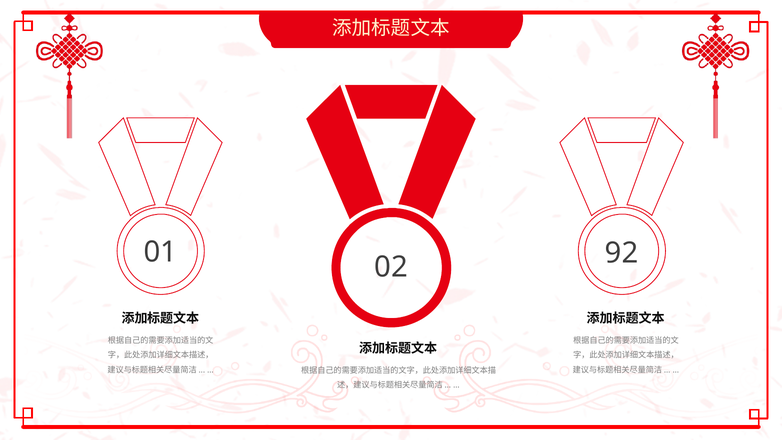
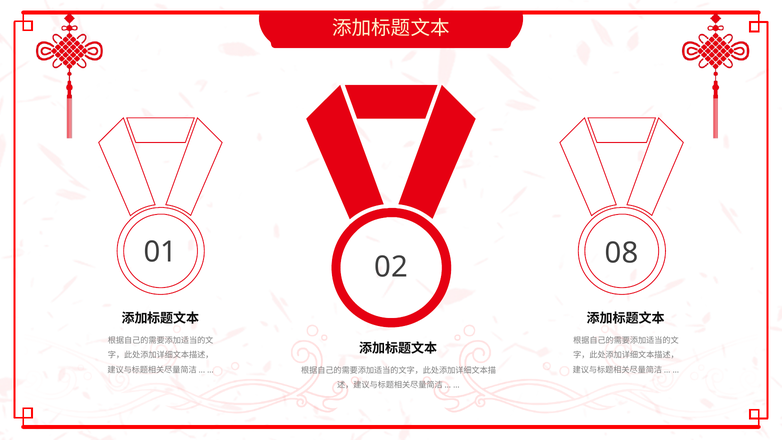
92: 92 -> 08 (622, 253)
